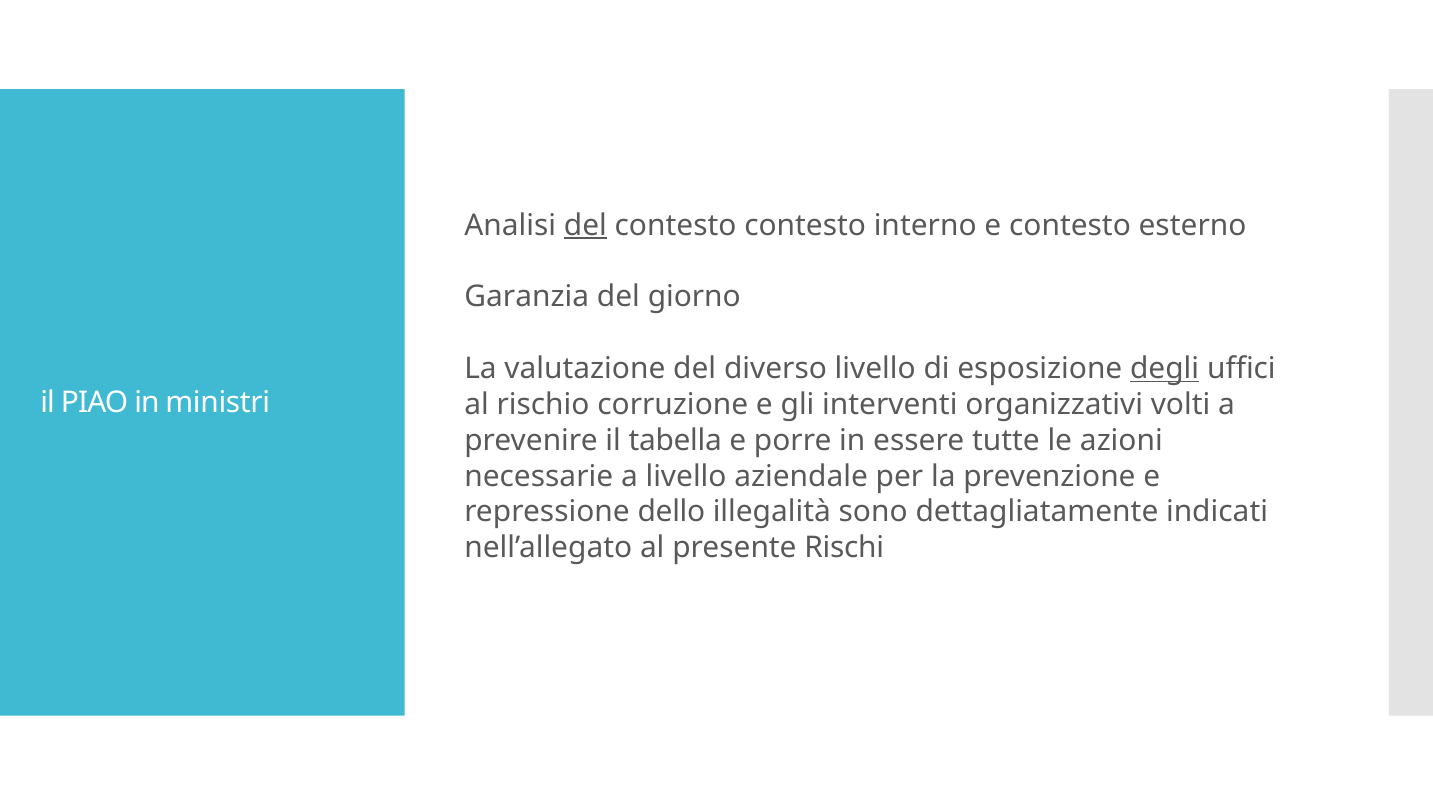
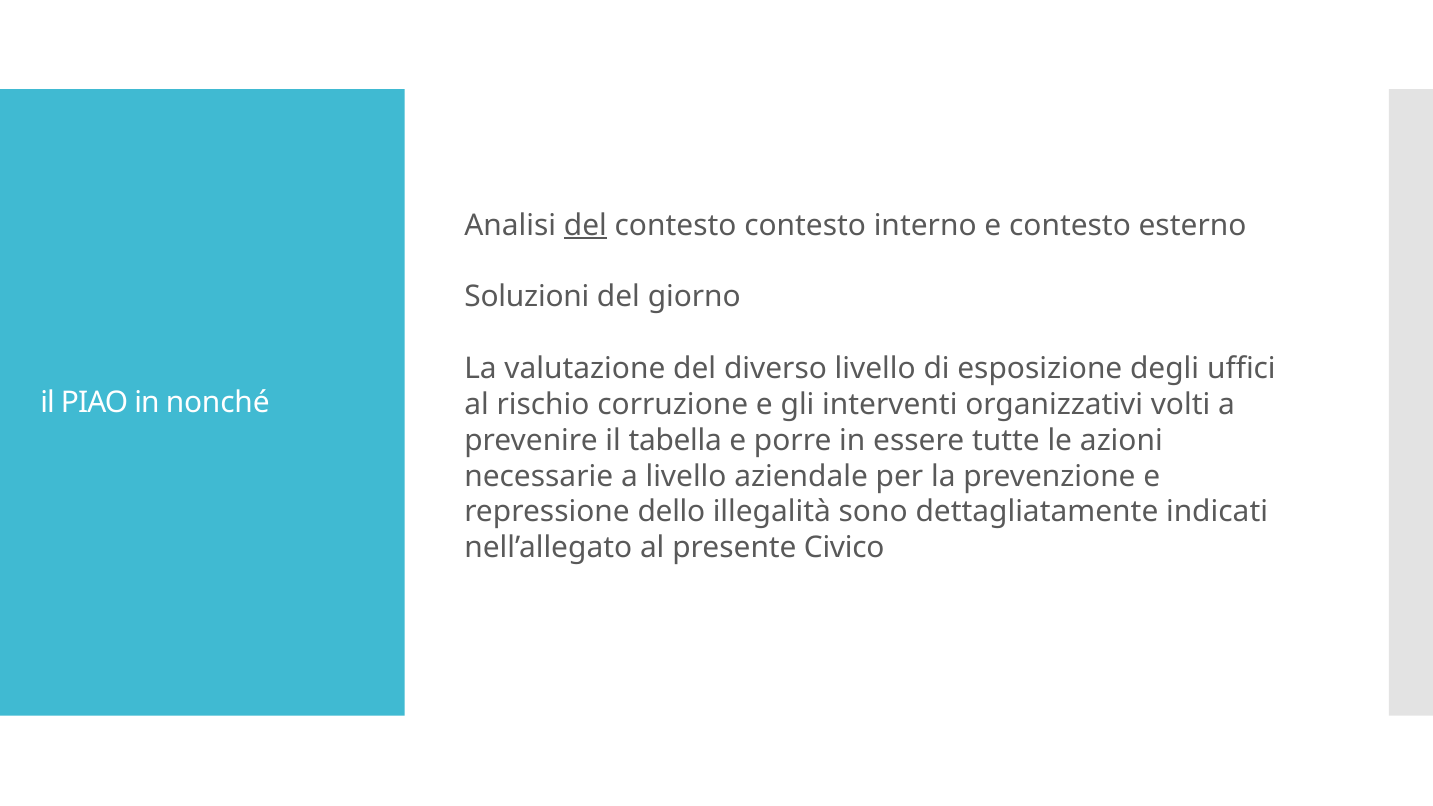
Garanzia: Garanzia -> Soluzioni (527, 297)
degli underline: present -> none (1165, 369)
ministri: ministri -> nonché (218, 402)
Rischi: Rischi -> Civico (844, 548)
